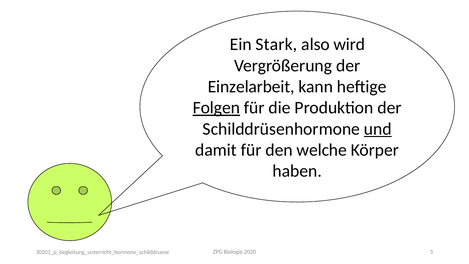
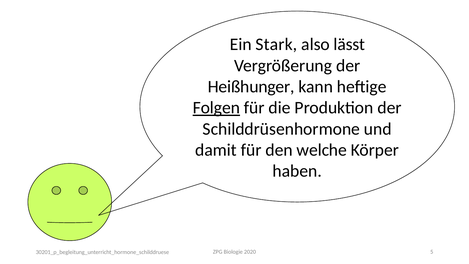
wird: wird -> lässt (349, 44)
Einzelarbeit: Einzelarbeit -> Heißhunger (251, 87)
und underline: present -> none (378, 129)
